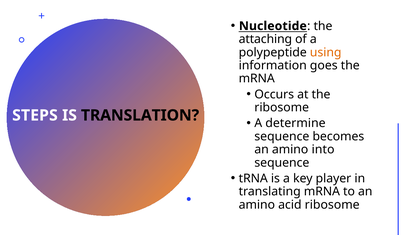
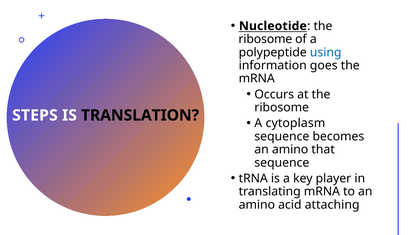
attaching: attaching -> ribosome (265, 39)
using colour: orange -> blue (326, 52)
determine: determine -> cytoplasm (295, 124)
into: into -> that (323, 150)
acid ribosome: ribosome -> attaching (332, 205)
